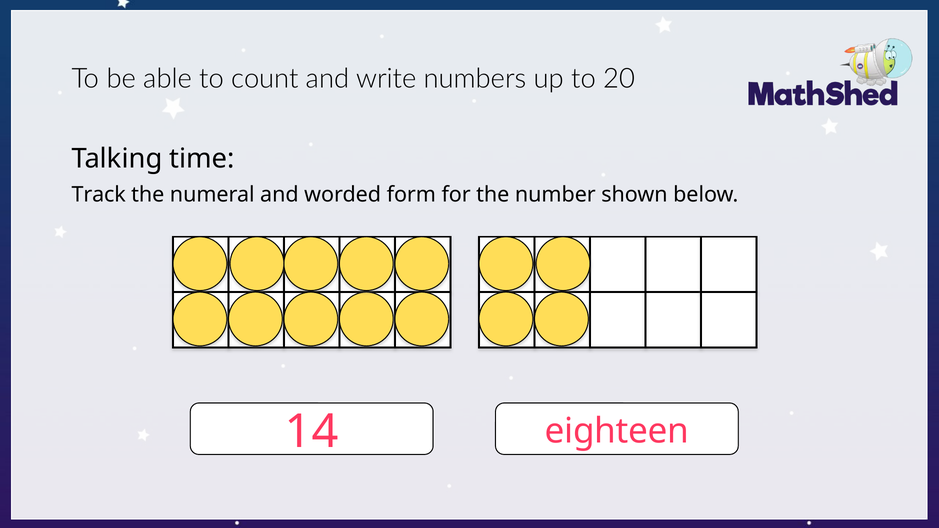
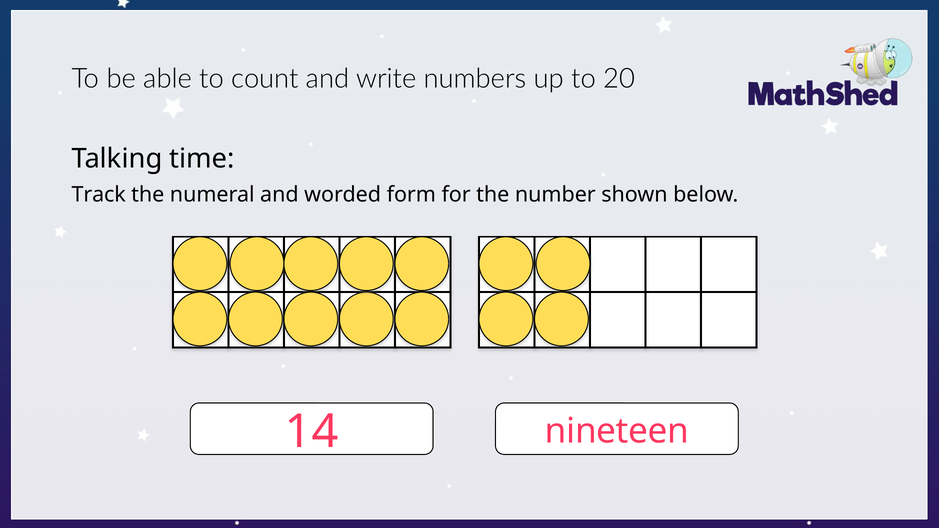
eighteen: eighteen -> nineteen (617, 431)
